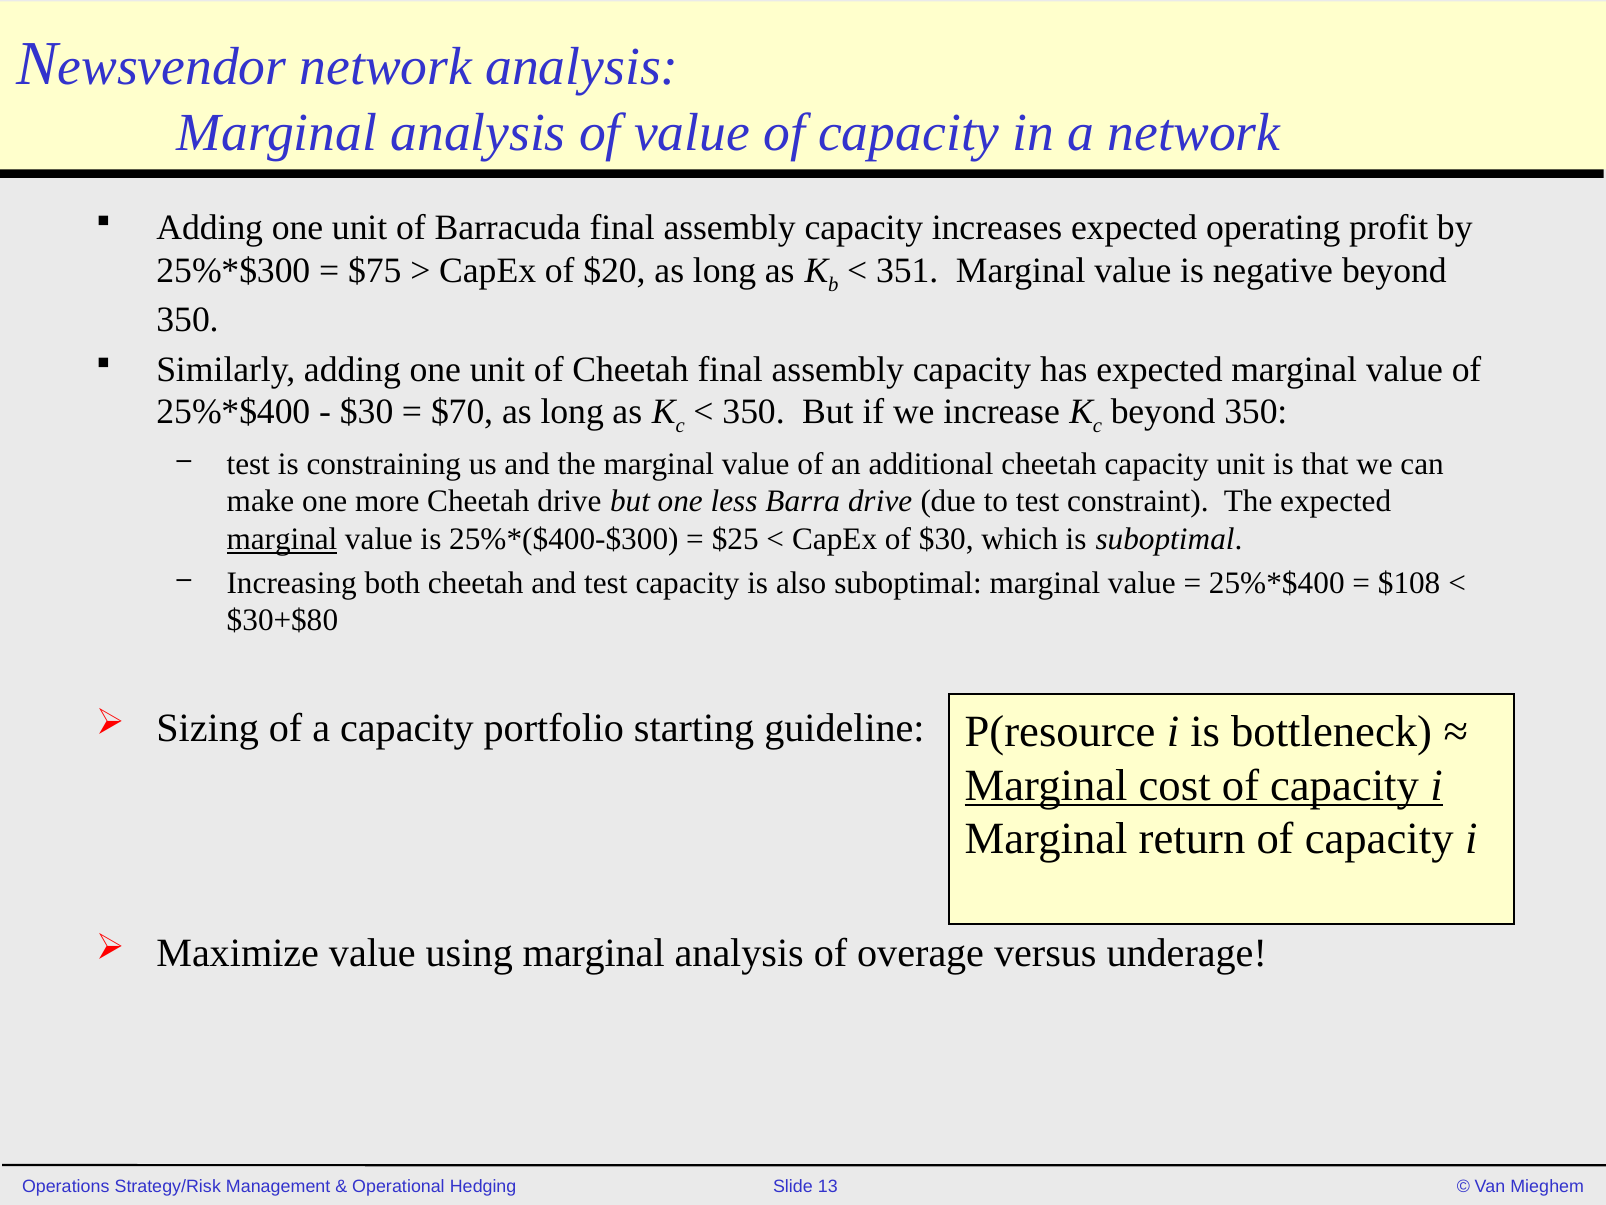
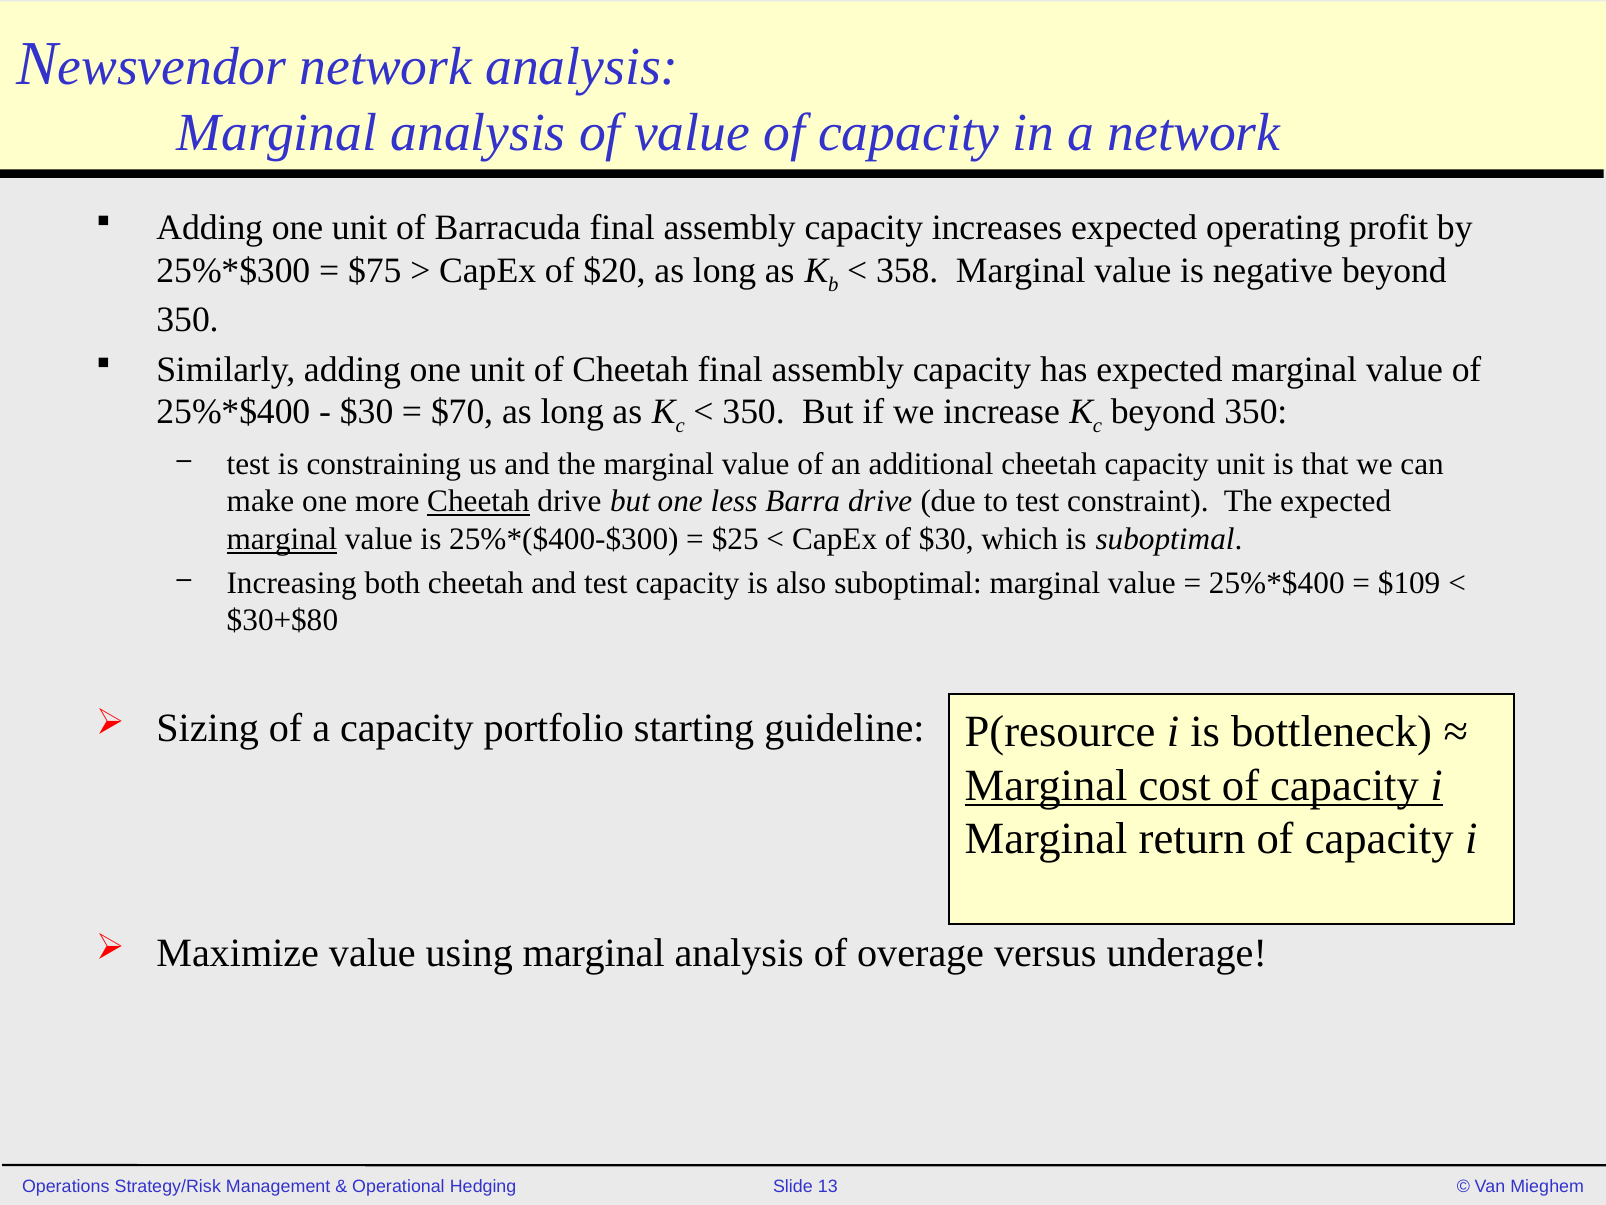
351: 351 -> 358 (907, 271)
Cheetah underline: none -> present (478, 501)
$108: $108 -> $109 (1409, 583)
